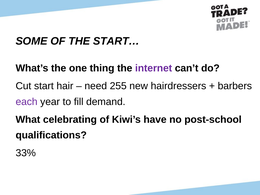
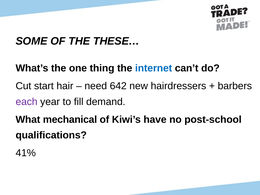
START…: START… -> THESE… (116, 41)
internet colour: purple -> blue (154, 68)
255: 255 -> 642 (118, 86)
celebrating: celebrating -> mechanical (70, 119)
33%: 33% -> 41% (26, 153)
